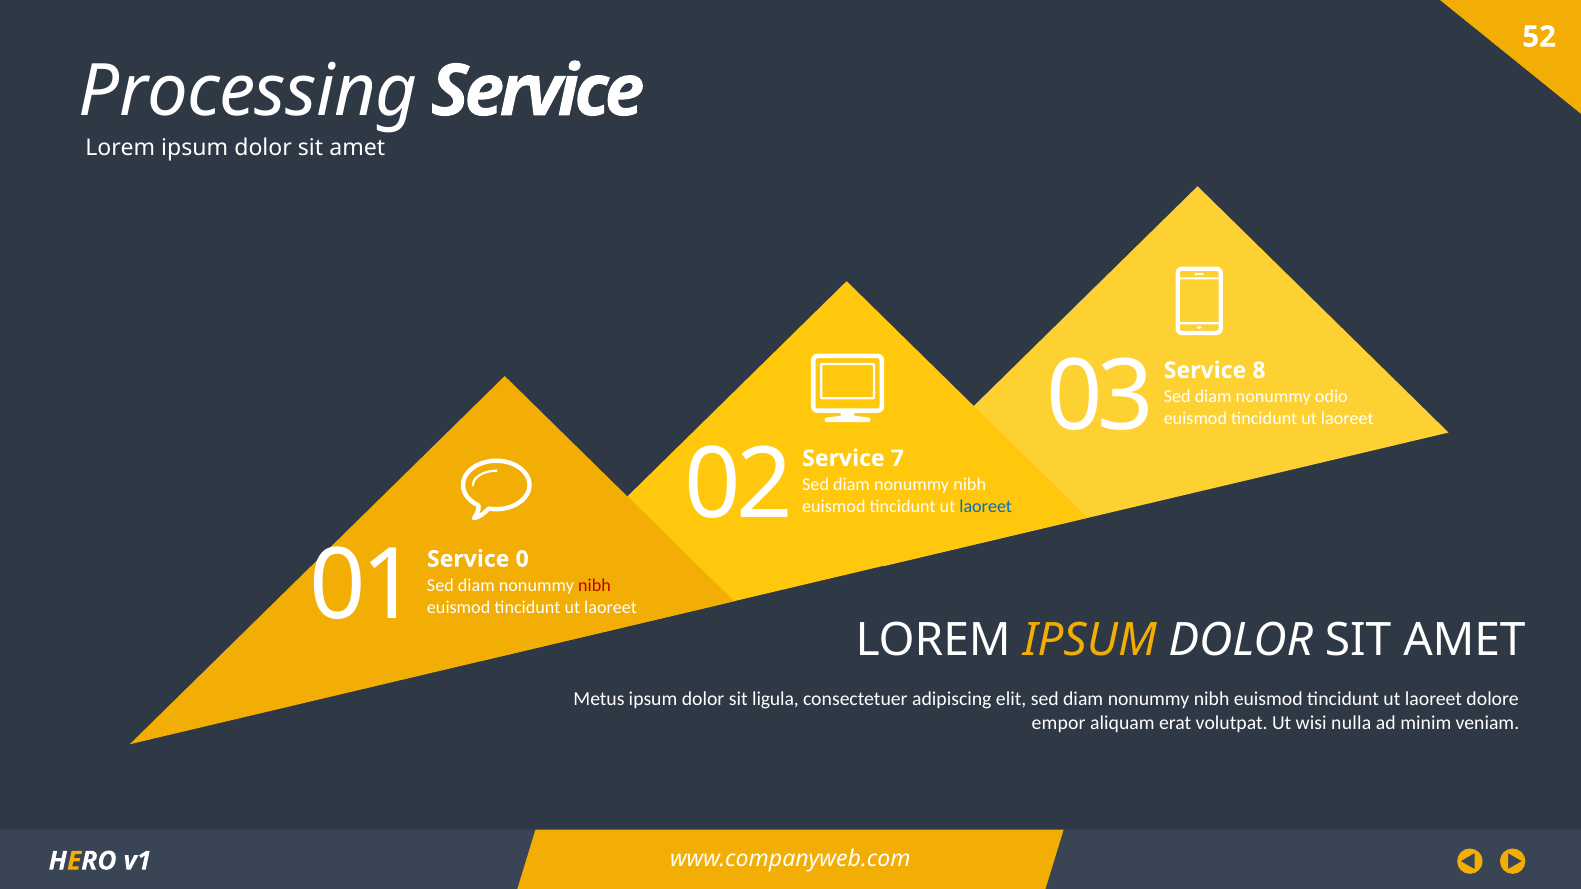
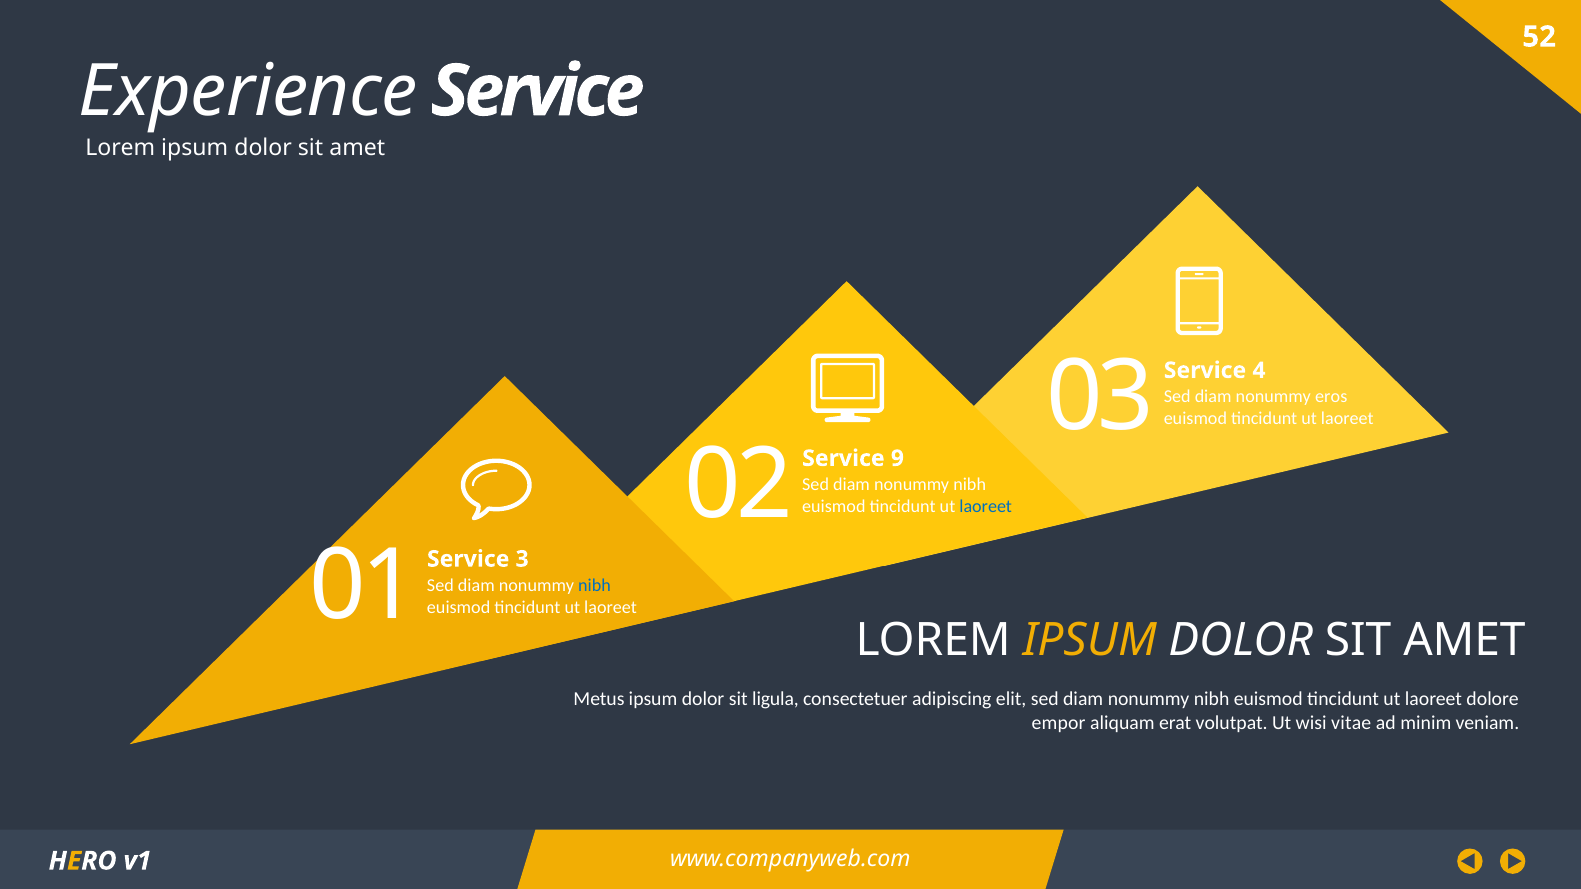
Processing: Processing -> Experience (248, 91)
8: 8 -> 4 (1259, 371)
odio: odio -> eros (1331, 397)
7: 7 -> 9 (897, 459)
0: 0 -> 3 (522, 559)
nibh colour: red -> blue (595, 586)
nulla: nulla -> vitae (1351, 723)
